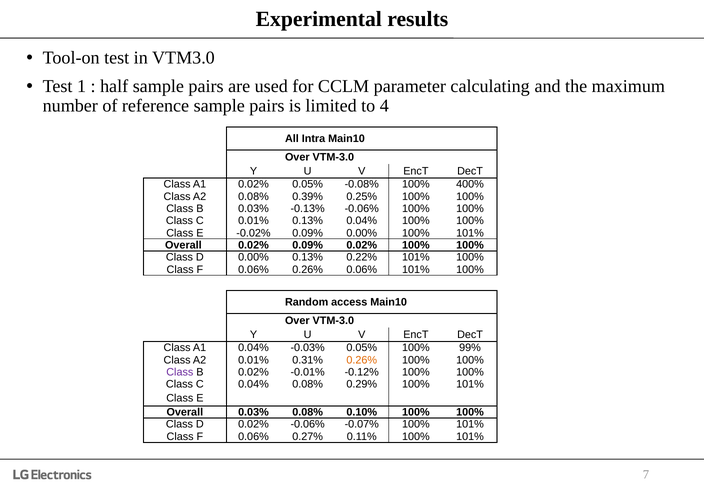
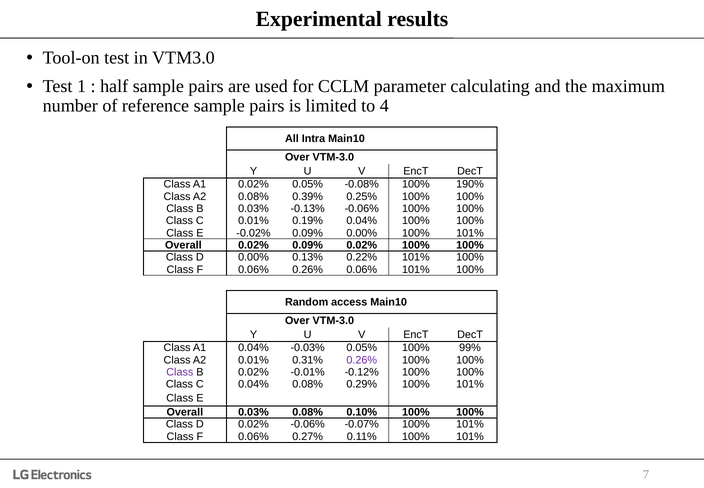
400%: 400% -> 190% (470, 184)
0.01% 0.13%: 0.13% -> 0.19% (308, 221)
0.26% colour: orange -> purple (362, 359)
